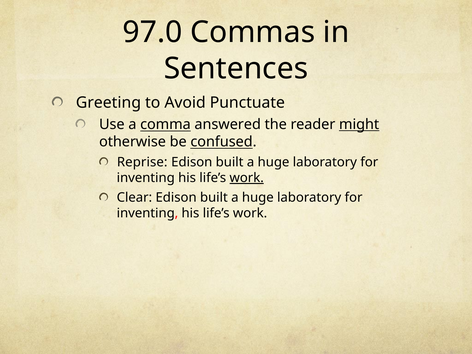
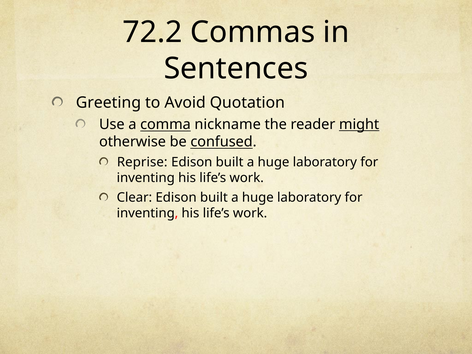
97.0: 97.0 -> 72.2 (152, 32)
Punctuate: Punctuate -> Quotation (247, 102)
answered: answered -> nickname (228, 124)
work underline: present -> none (247, 178)
